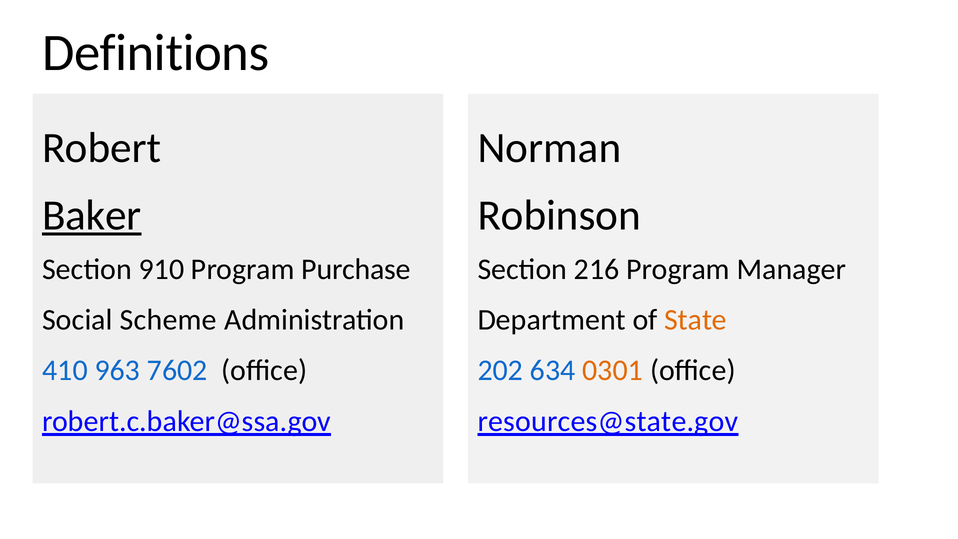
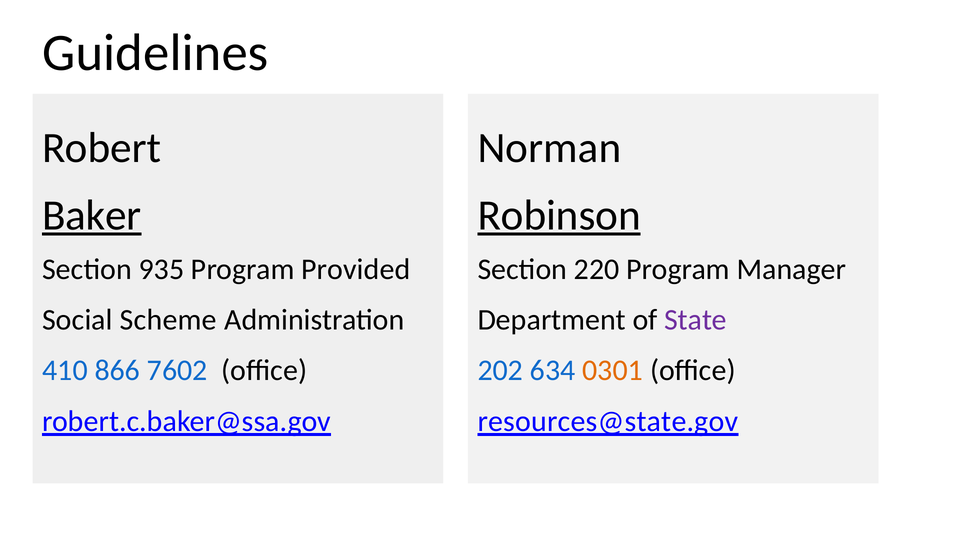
Definitions: Definitions -> Guidelines (155, 53)
Robinson underline: none -> present (559, 215)
910: 910 -> 935 (161, 269)
Purchase: Purchase -> Provided (356, 269)
216: 216 -> 220 (597, 269)
State colour: orange -> purple (696, 320)
963: 963 -> 866 (117, 370)
